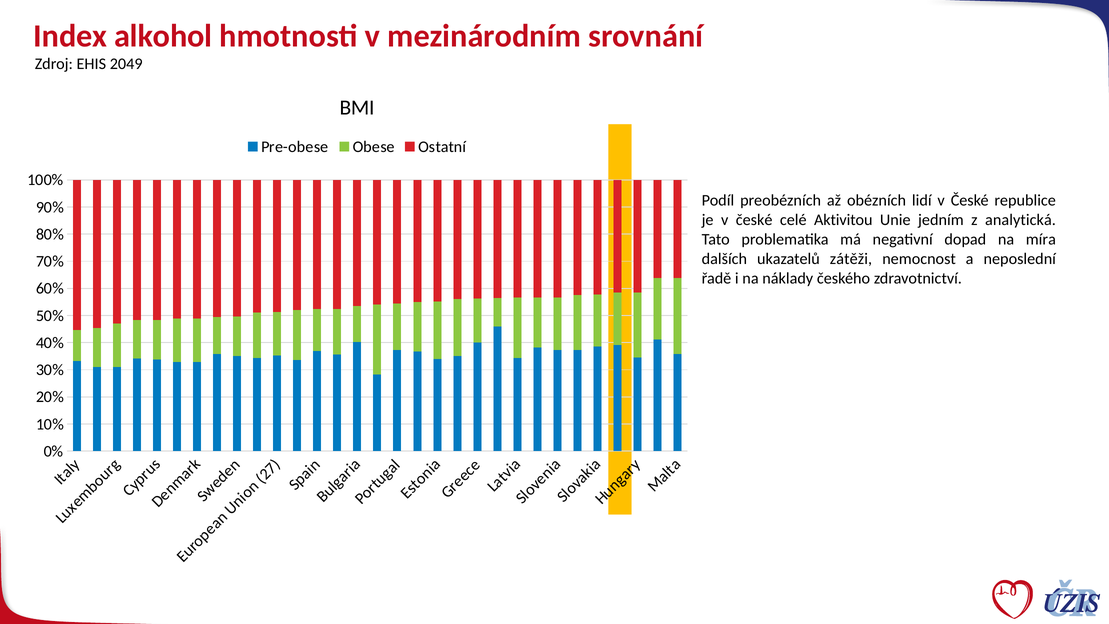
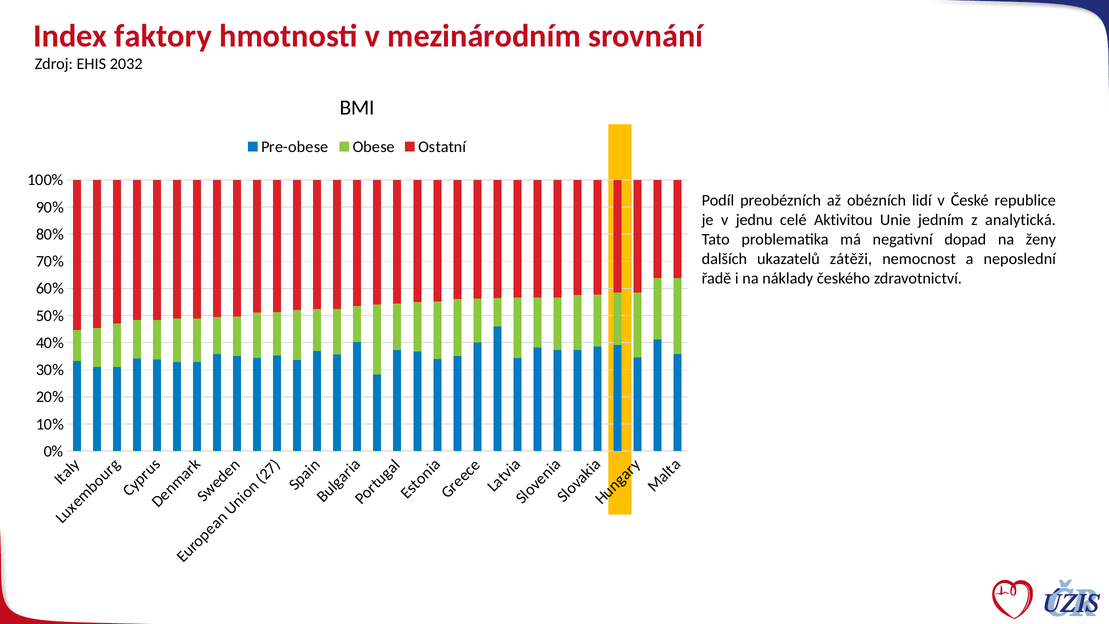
alkohol: alkohol -> faktory (163, 36)
2049: 2049 -> 2032 (126, 64)
je v české: české -> jednu (754, 220)
míra: míra -> ženy (1041, 239)
